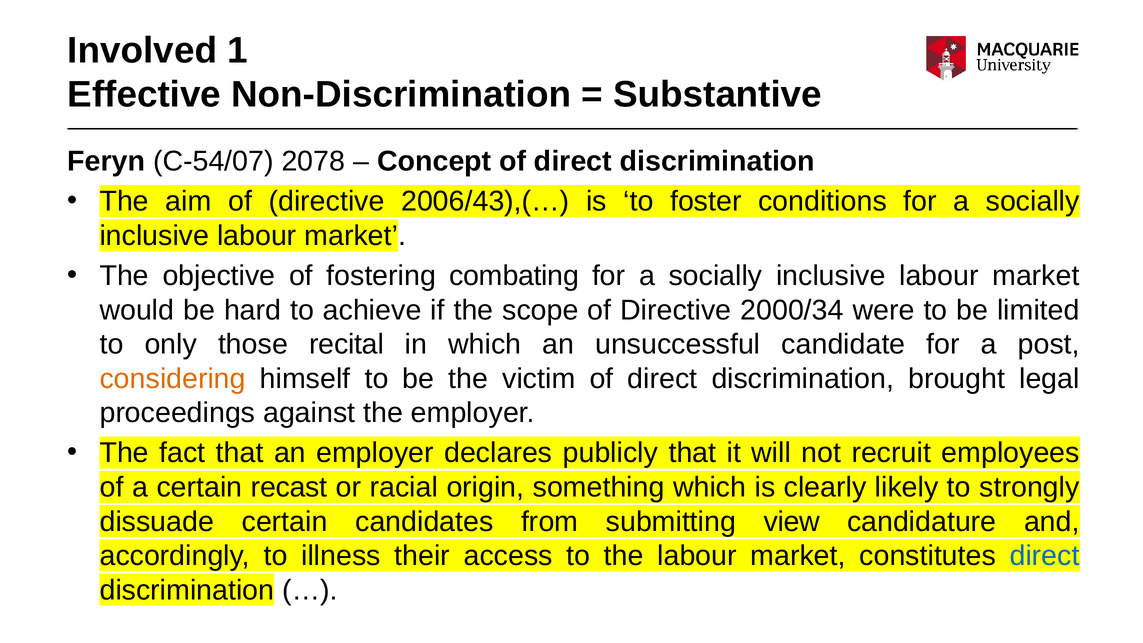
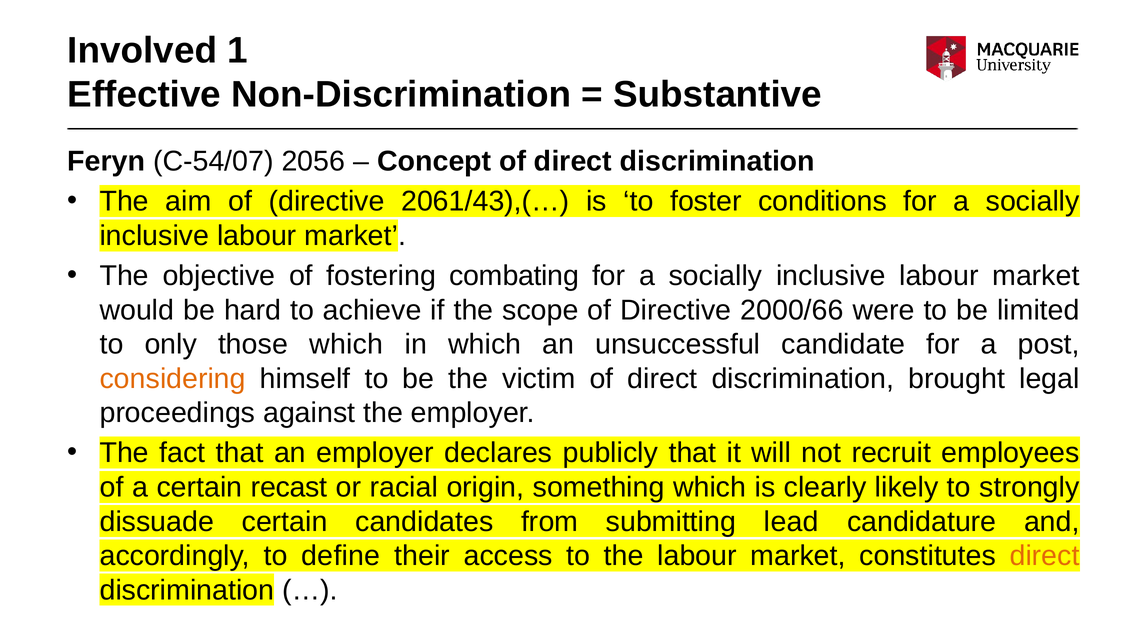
2078: 2078 -> 2056 (313, 162)
2006/43),(…: 2006/43),(… -> 2061/43),(… (485, 202)
2000/34: 2000/34 -> 2000/66 (792, 310)
those recital: recital -> which (346, 344)
view: view -> lead (791, 522)
illness: illness -> define (341, 556)
direct colour: blue -> orange (1045, 556)
